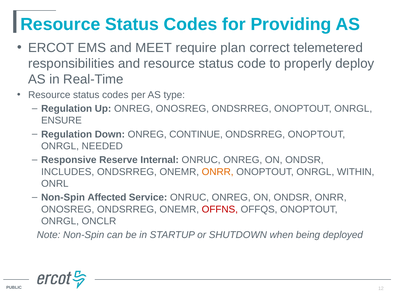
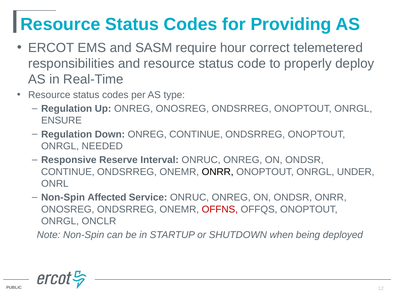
MEET: MEET -> SASM (154, 48)
plan: plan -> hour (233, 48)
Internal: Internal -> Interval (160, 160)
INCLUDES: INCLUDES -> CONTINUE (68, 172)
ONRR colour: orange -> black (218, 172)
WITHIN: WITHIN -> UNDER (356, 172)
